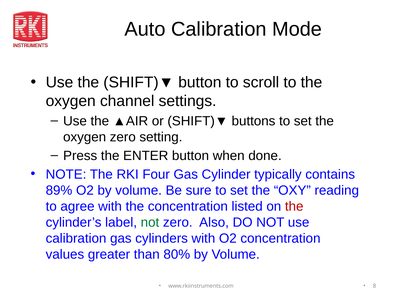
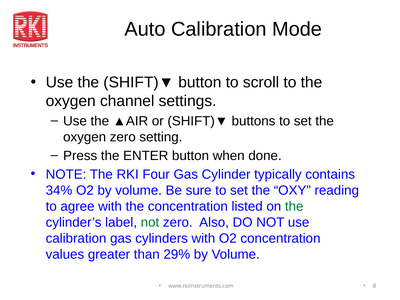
89%: 89% -> 34% (59, 190)
the colour: red -> green (294, 206)
80%: 80% -> 29% (177, 254)
